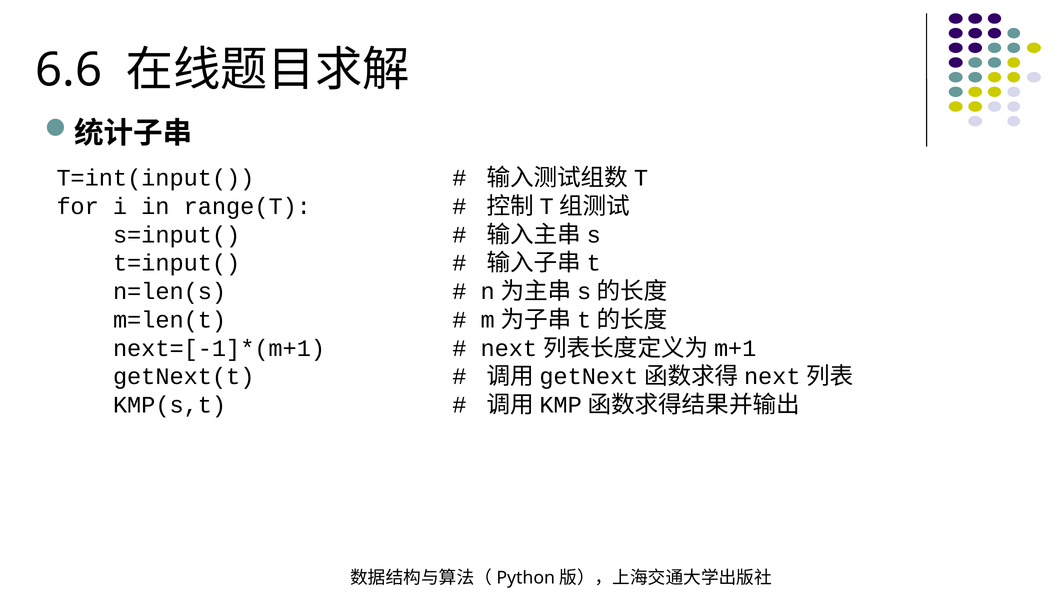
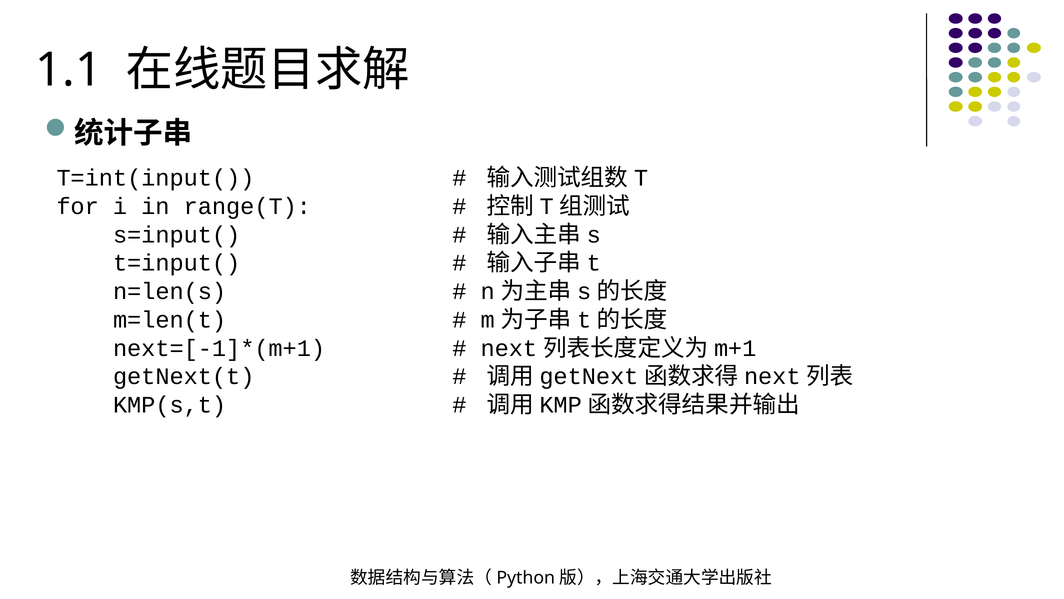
6.6: 6.6 -> 1.1 (69, 70)
